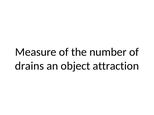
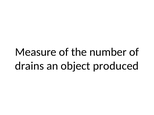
attraction: attraction -> produced (116, 66)
